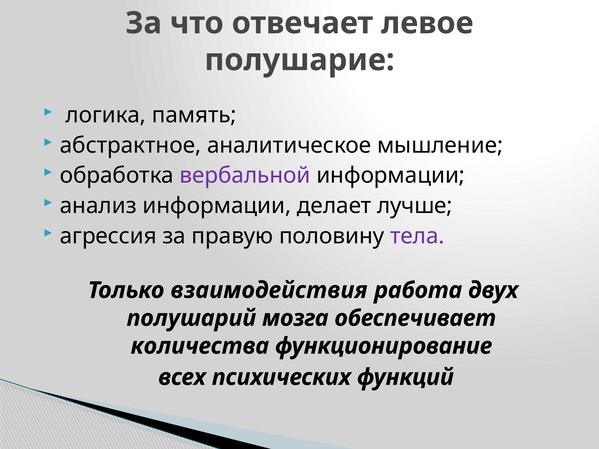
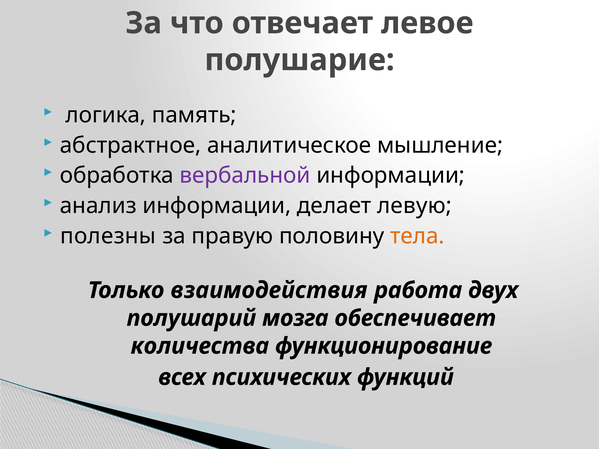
лучше: лучше -> левую (415, 206)
агрессия: агрессия -> полезны (108, 236)
тела colour: purple -> orange (417, 236)
